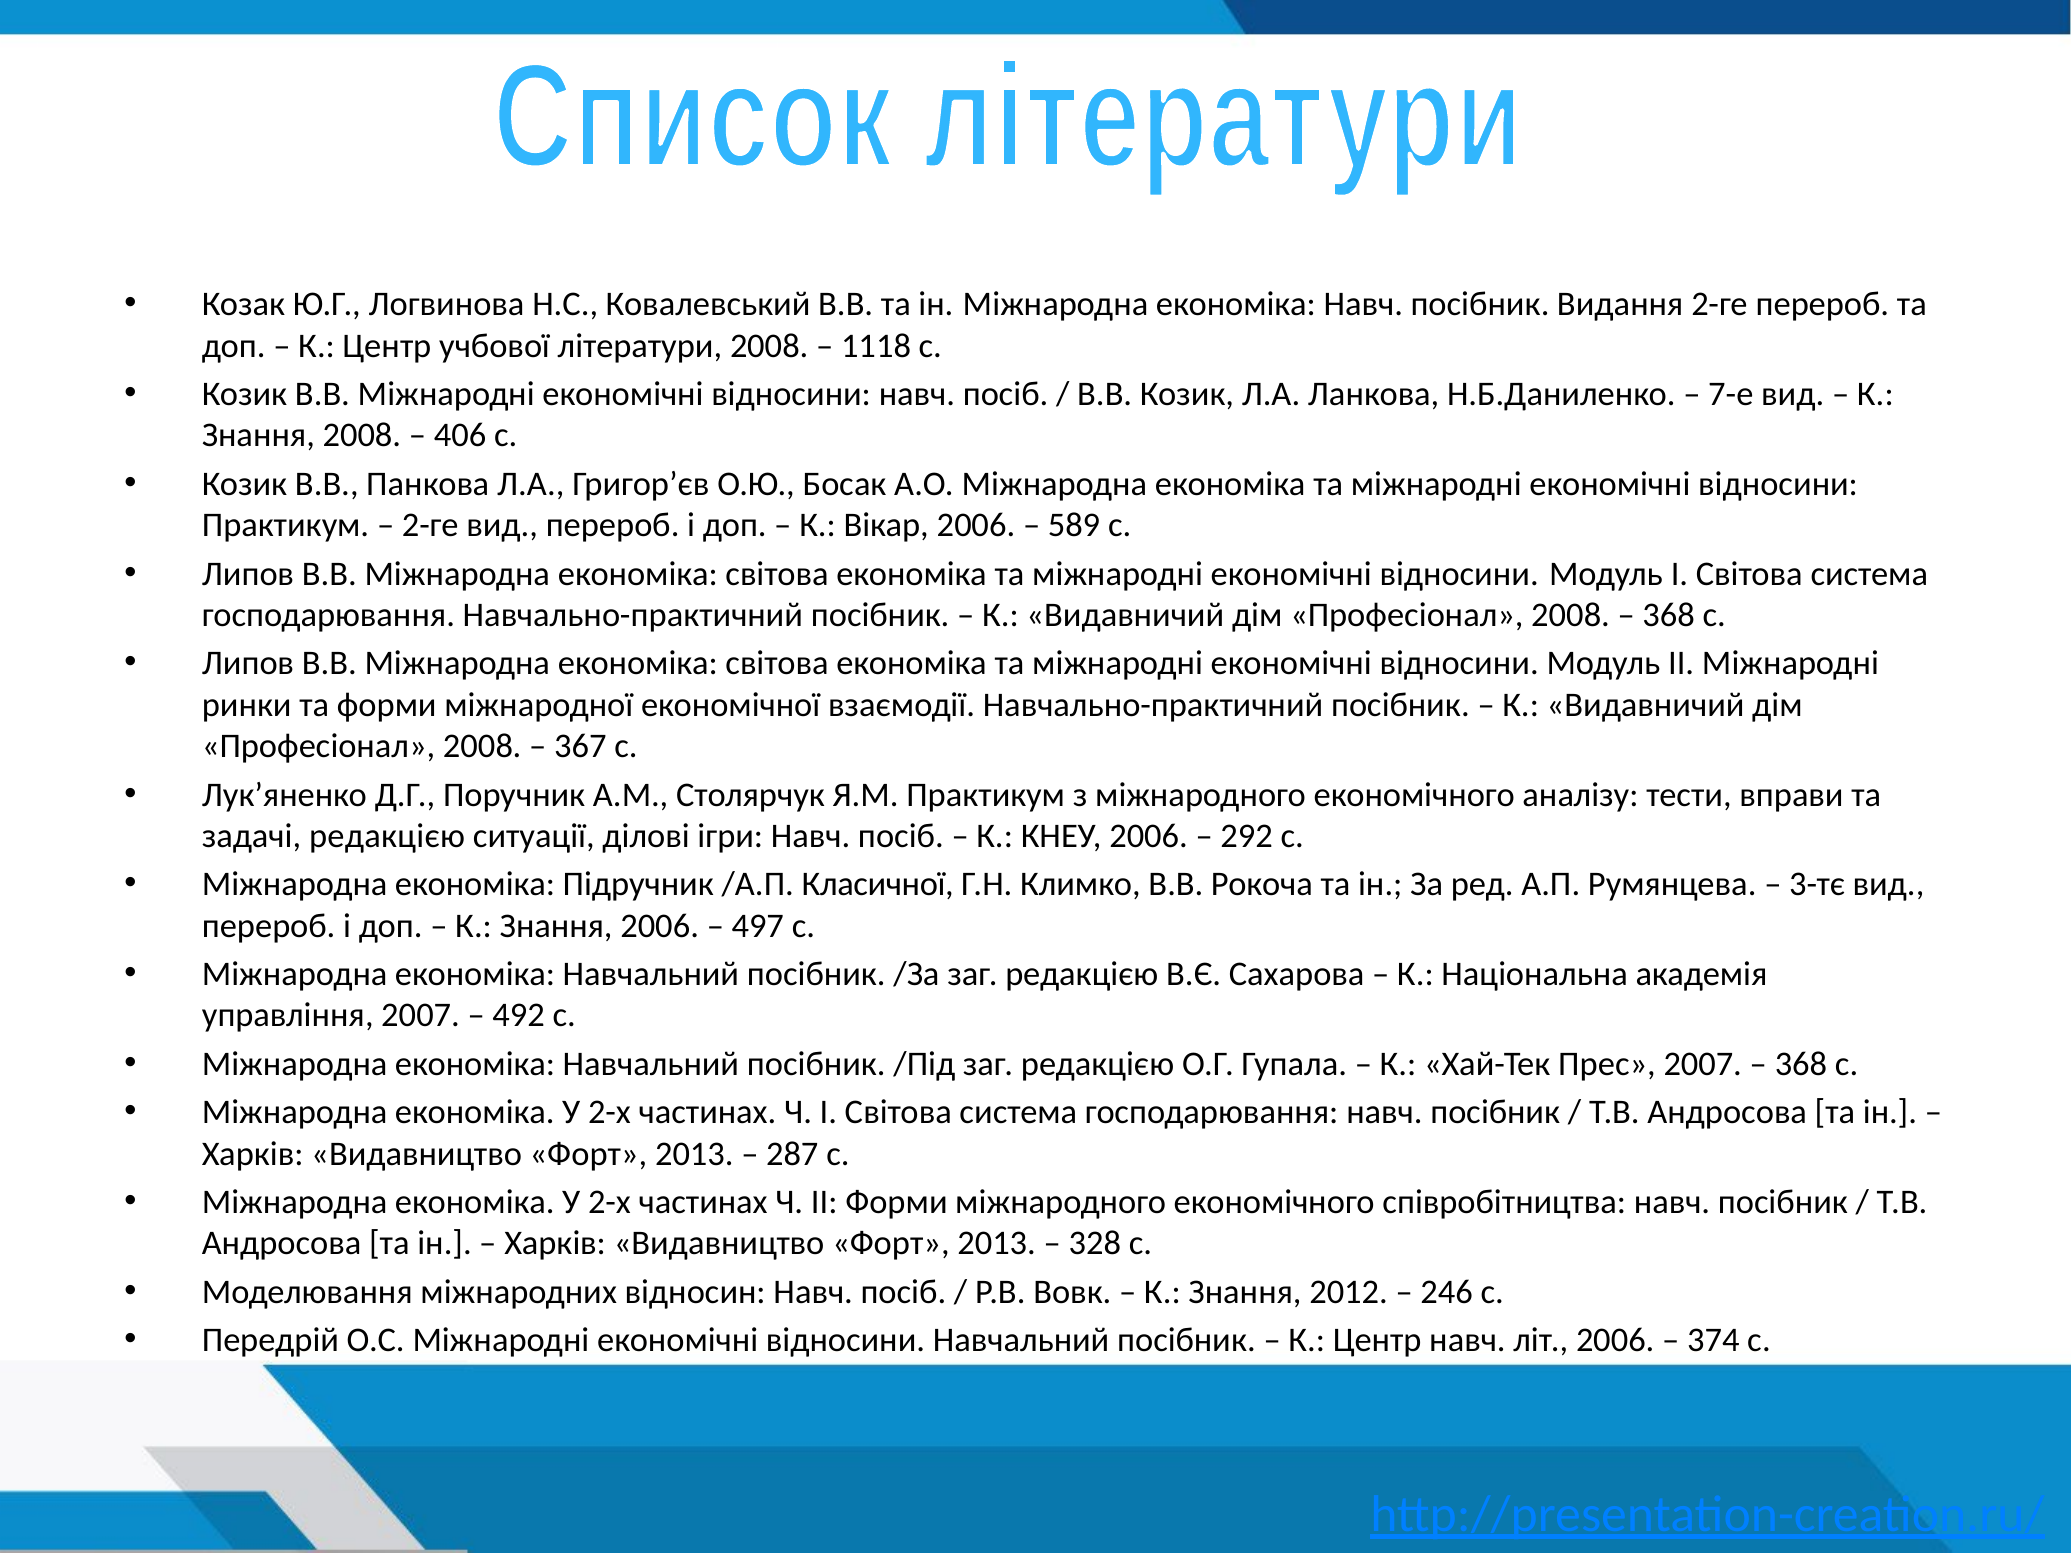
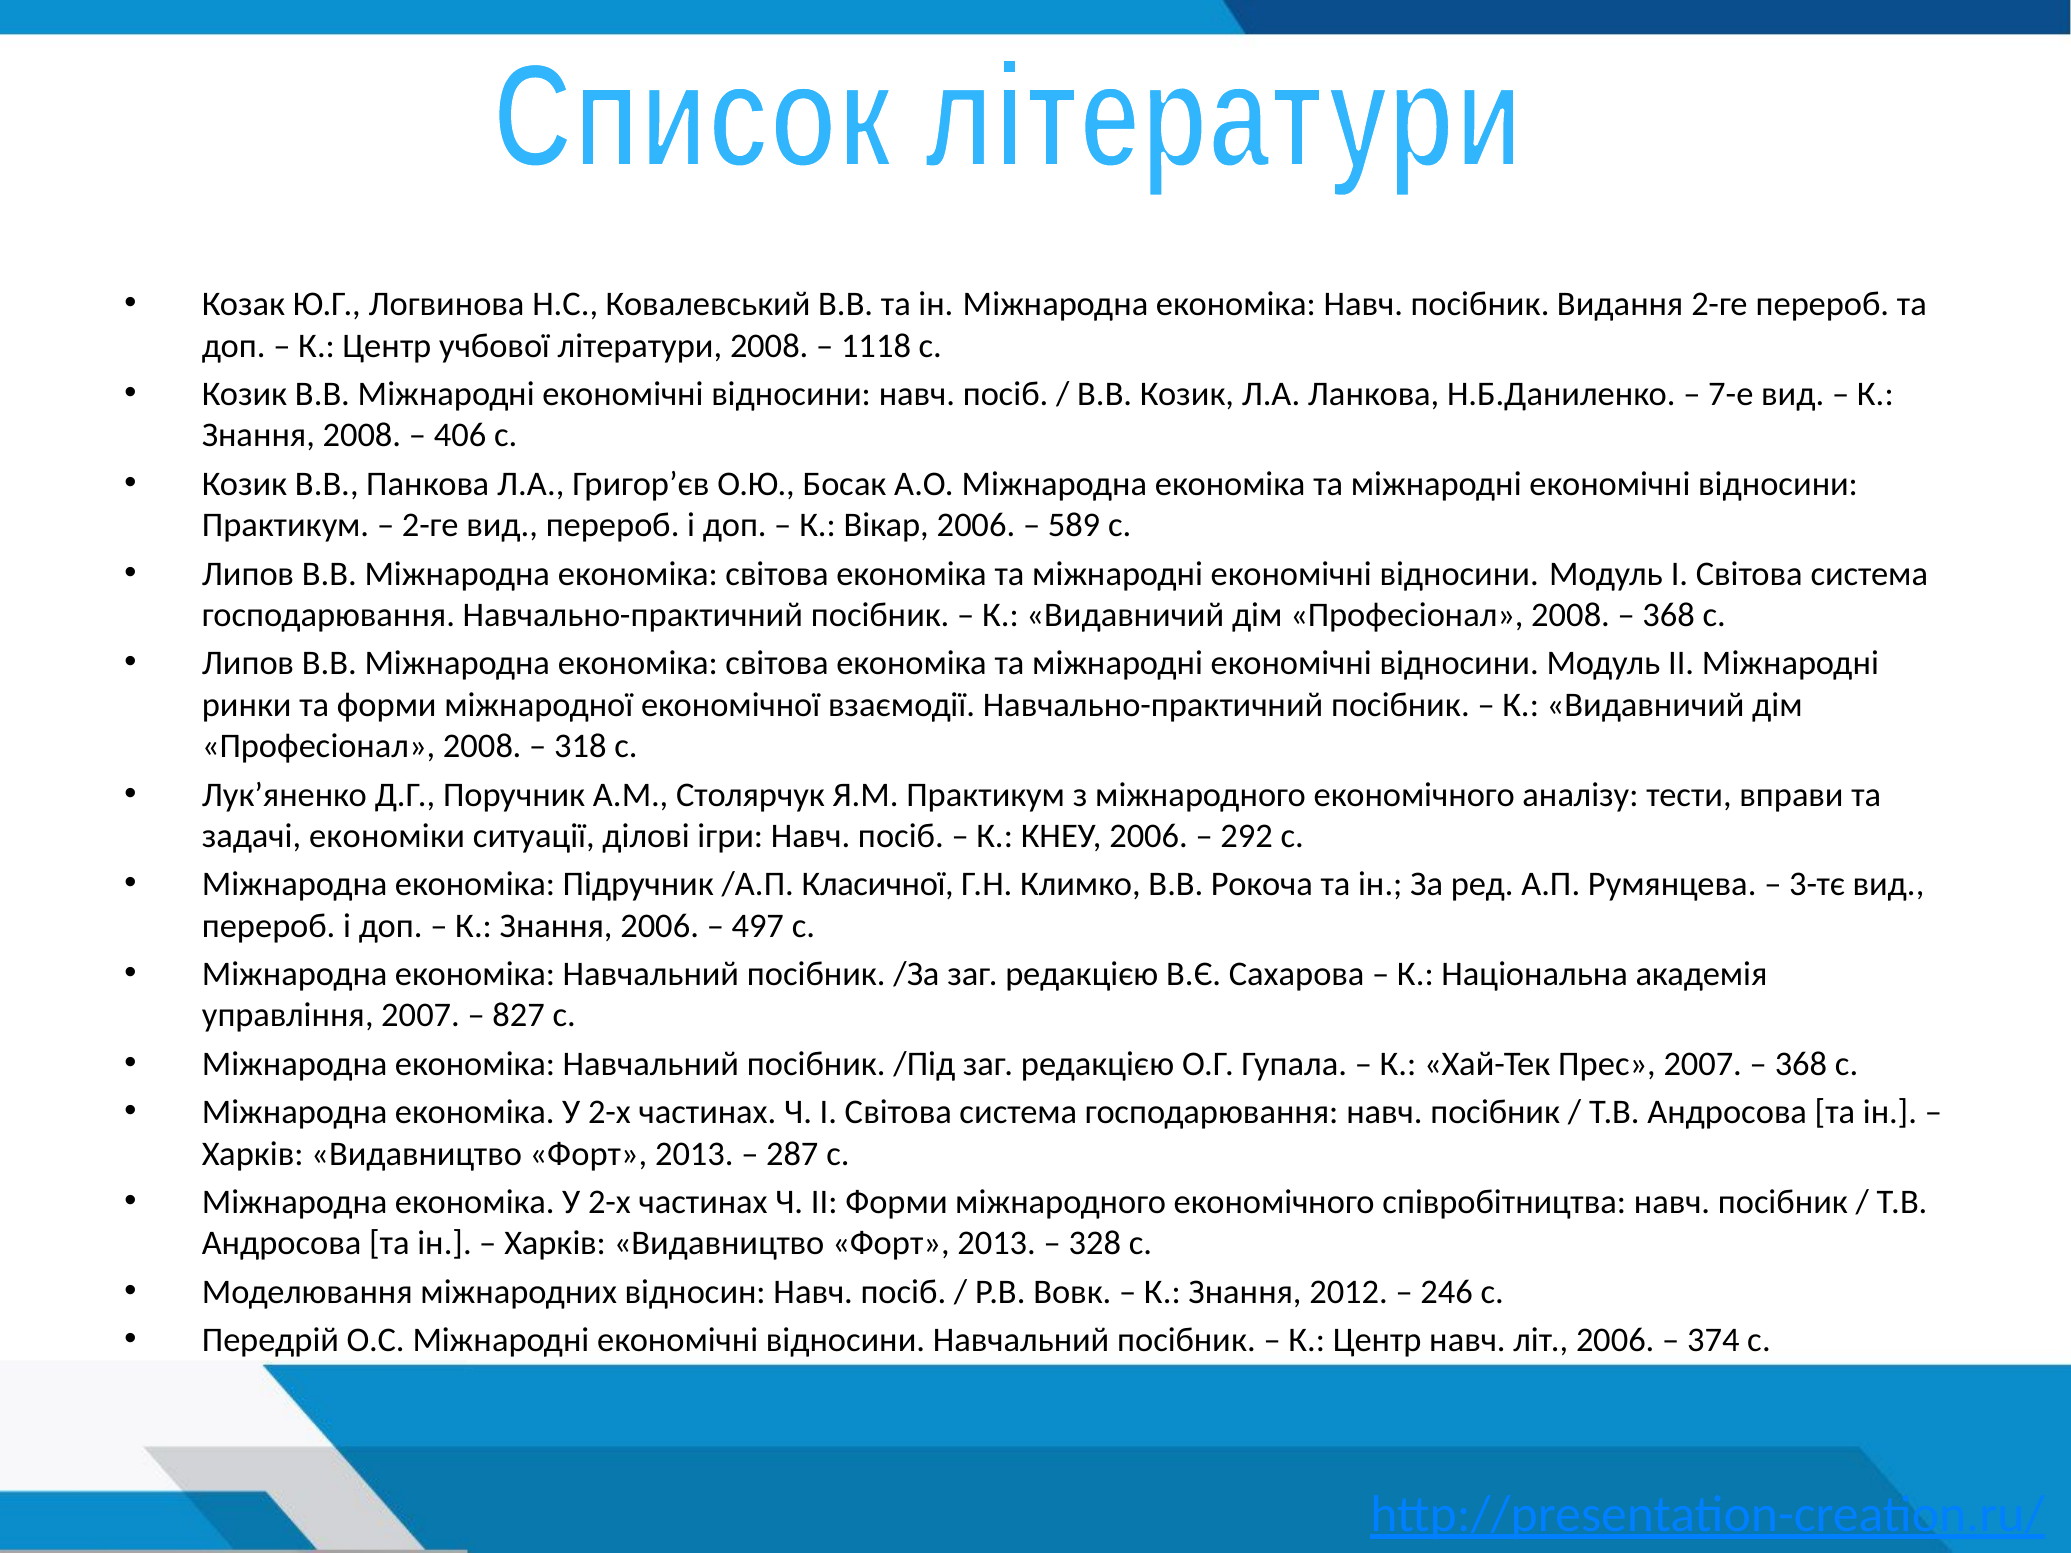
367: 367 -> 318 (580, 746)
задачі редакцією: редакцією -> економіки (387, 836)
492: 492 -> 827 (519, 1016)
